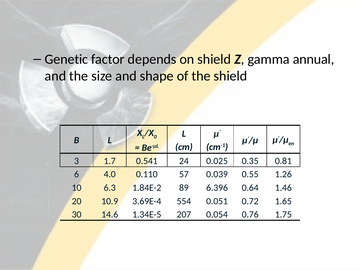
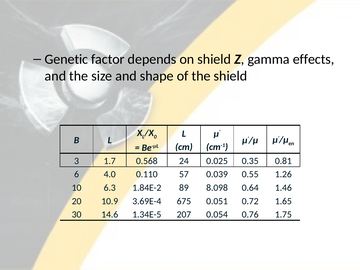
annual: annual -> effects (314, 59)
0.541: 0.541 -> 0.568 (147, 161)
6.396: 6.396 -> 8.098 (217, 188)
554: 554 -> 675 (184, 201)
